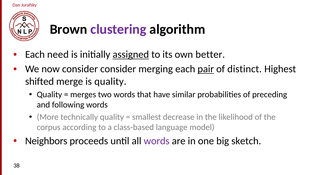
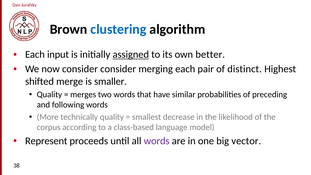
clustering colour: purple -> blue (118, 29)
need: need -> input (58, 55)
pair underline: present -> none (206, 69)
is quality: quality -> smaller (111, 81)
Neighbors: Neighbors -> Represent (46, 141)
sketch: sketch -> vector (246, 141)
